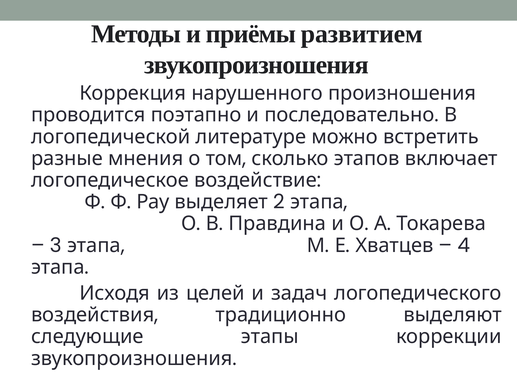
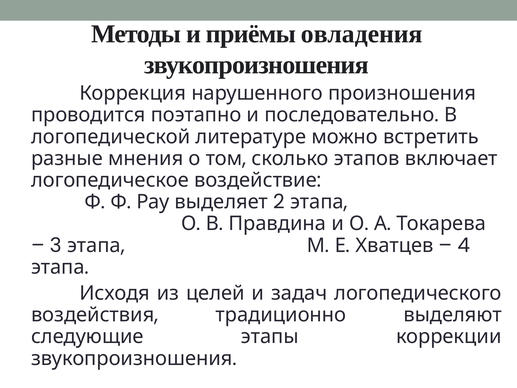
развитием: развитием -> овладения (362, 34)
